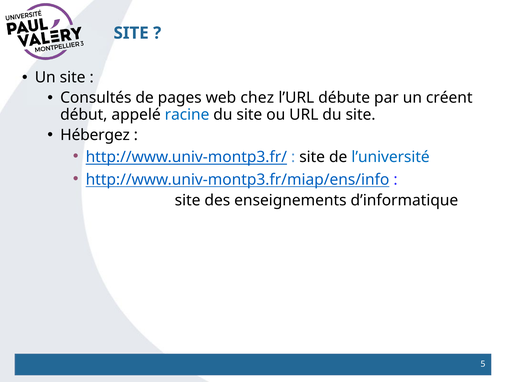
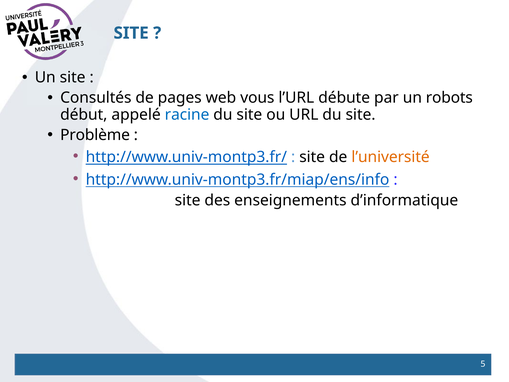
chez: chez -> vous (257, 98)
créent: créent -> robots (449, 98)
Hébergez: Hébergez -> Problème (95, 135)
l’université colour: blue -> orange (391, 157)
